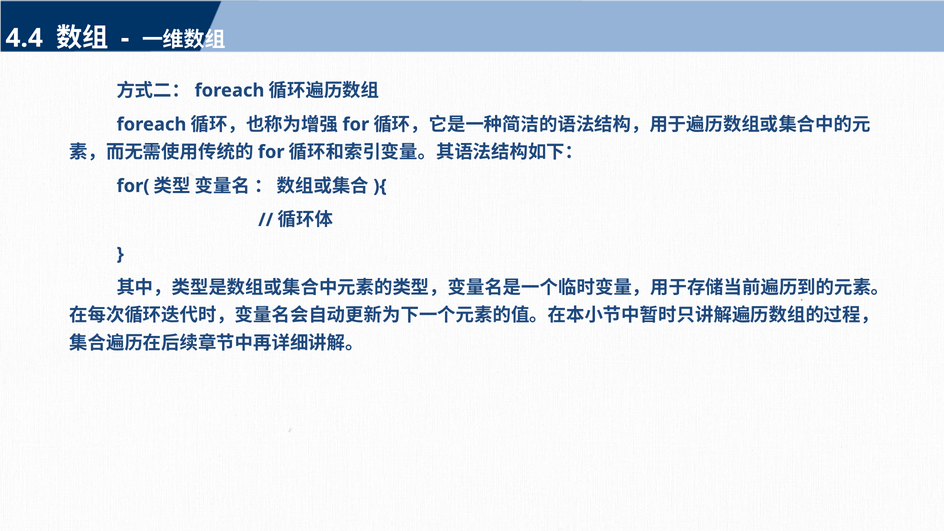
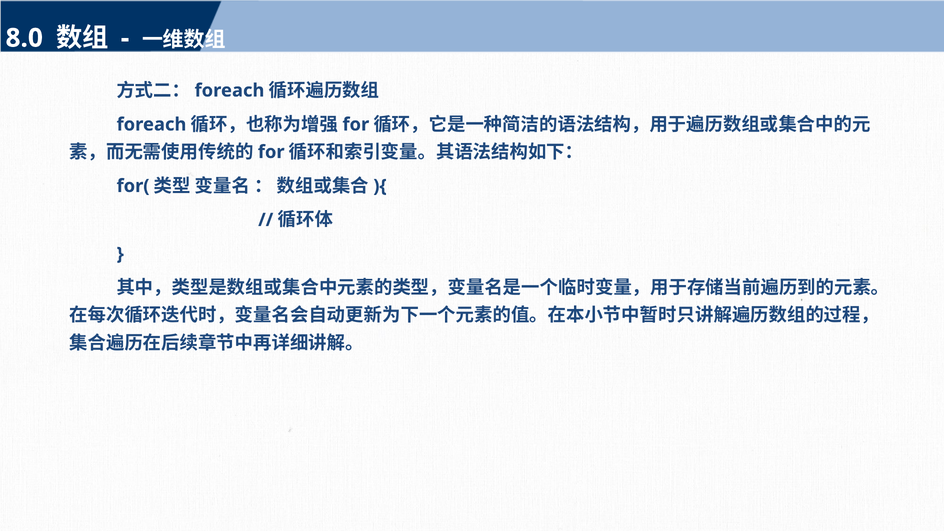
4.4: 4.4 -> 8.0 (24, 38)
